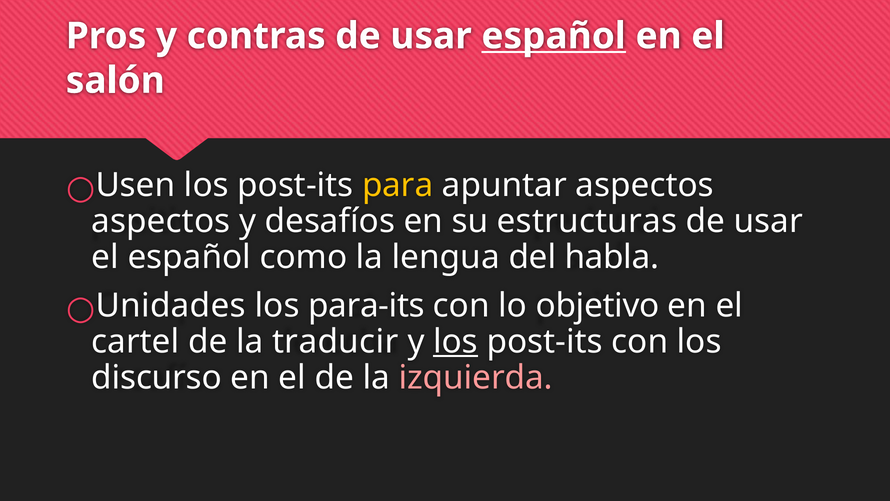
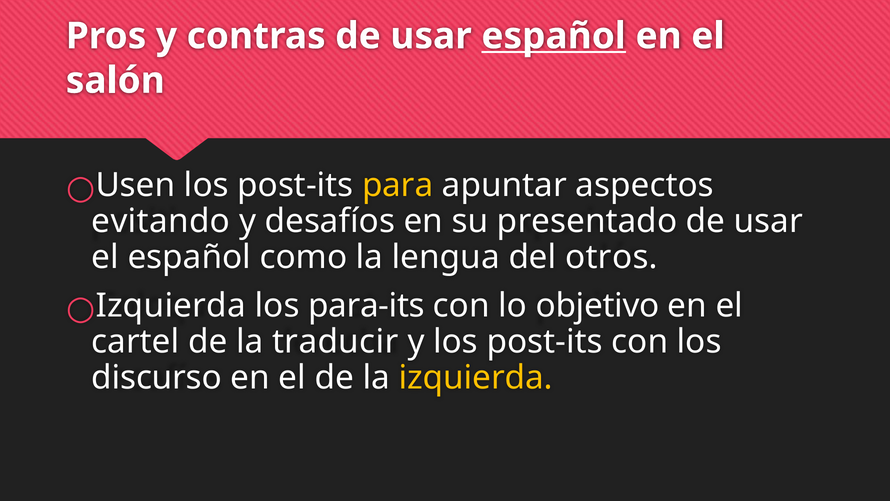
aspectos: aspectos -> evitando (161, 221)
estructuras: estructuras -> presentado (587, 221)
habla: habla -> otros (611, 257)
Unidades: Unidades -> Izquierda (171, 305)
los underline: present -> none (456, 341)
izquierda colour: pink -> yellow (476, 378)
